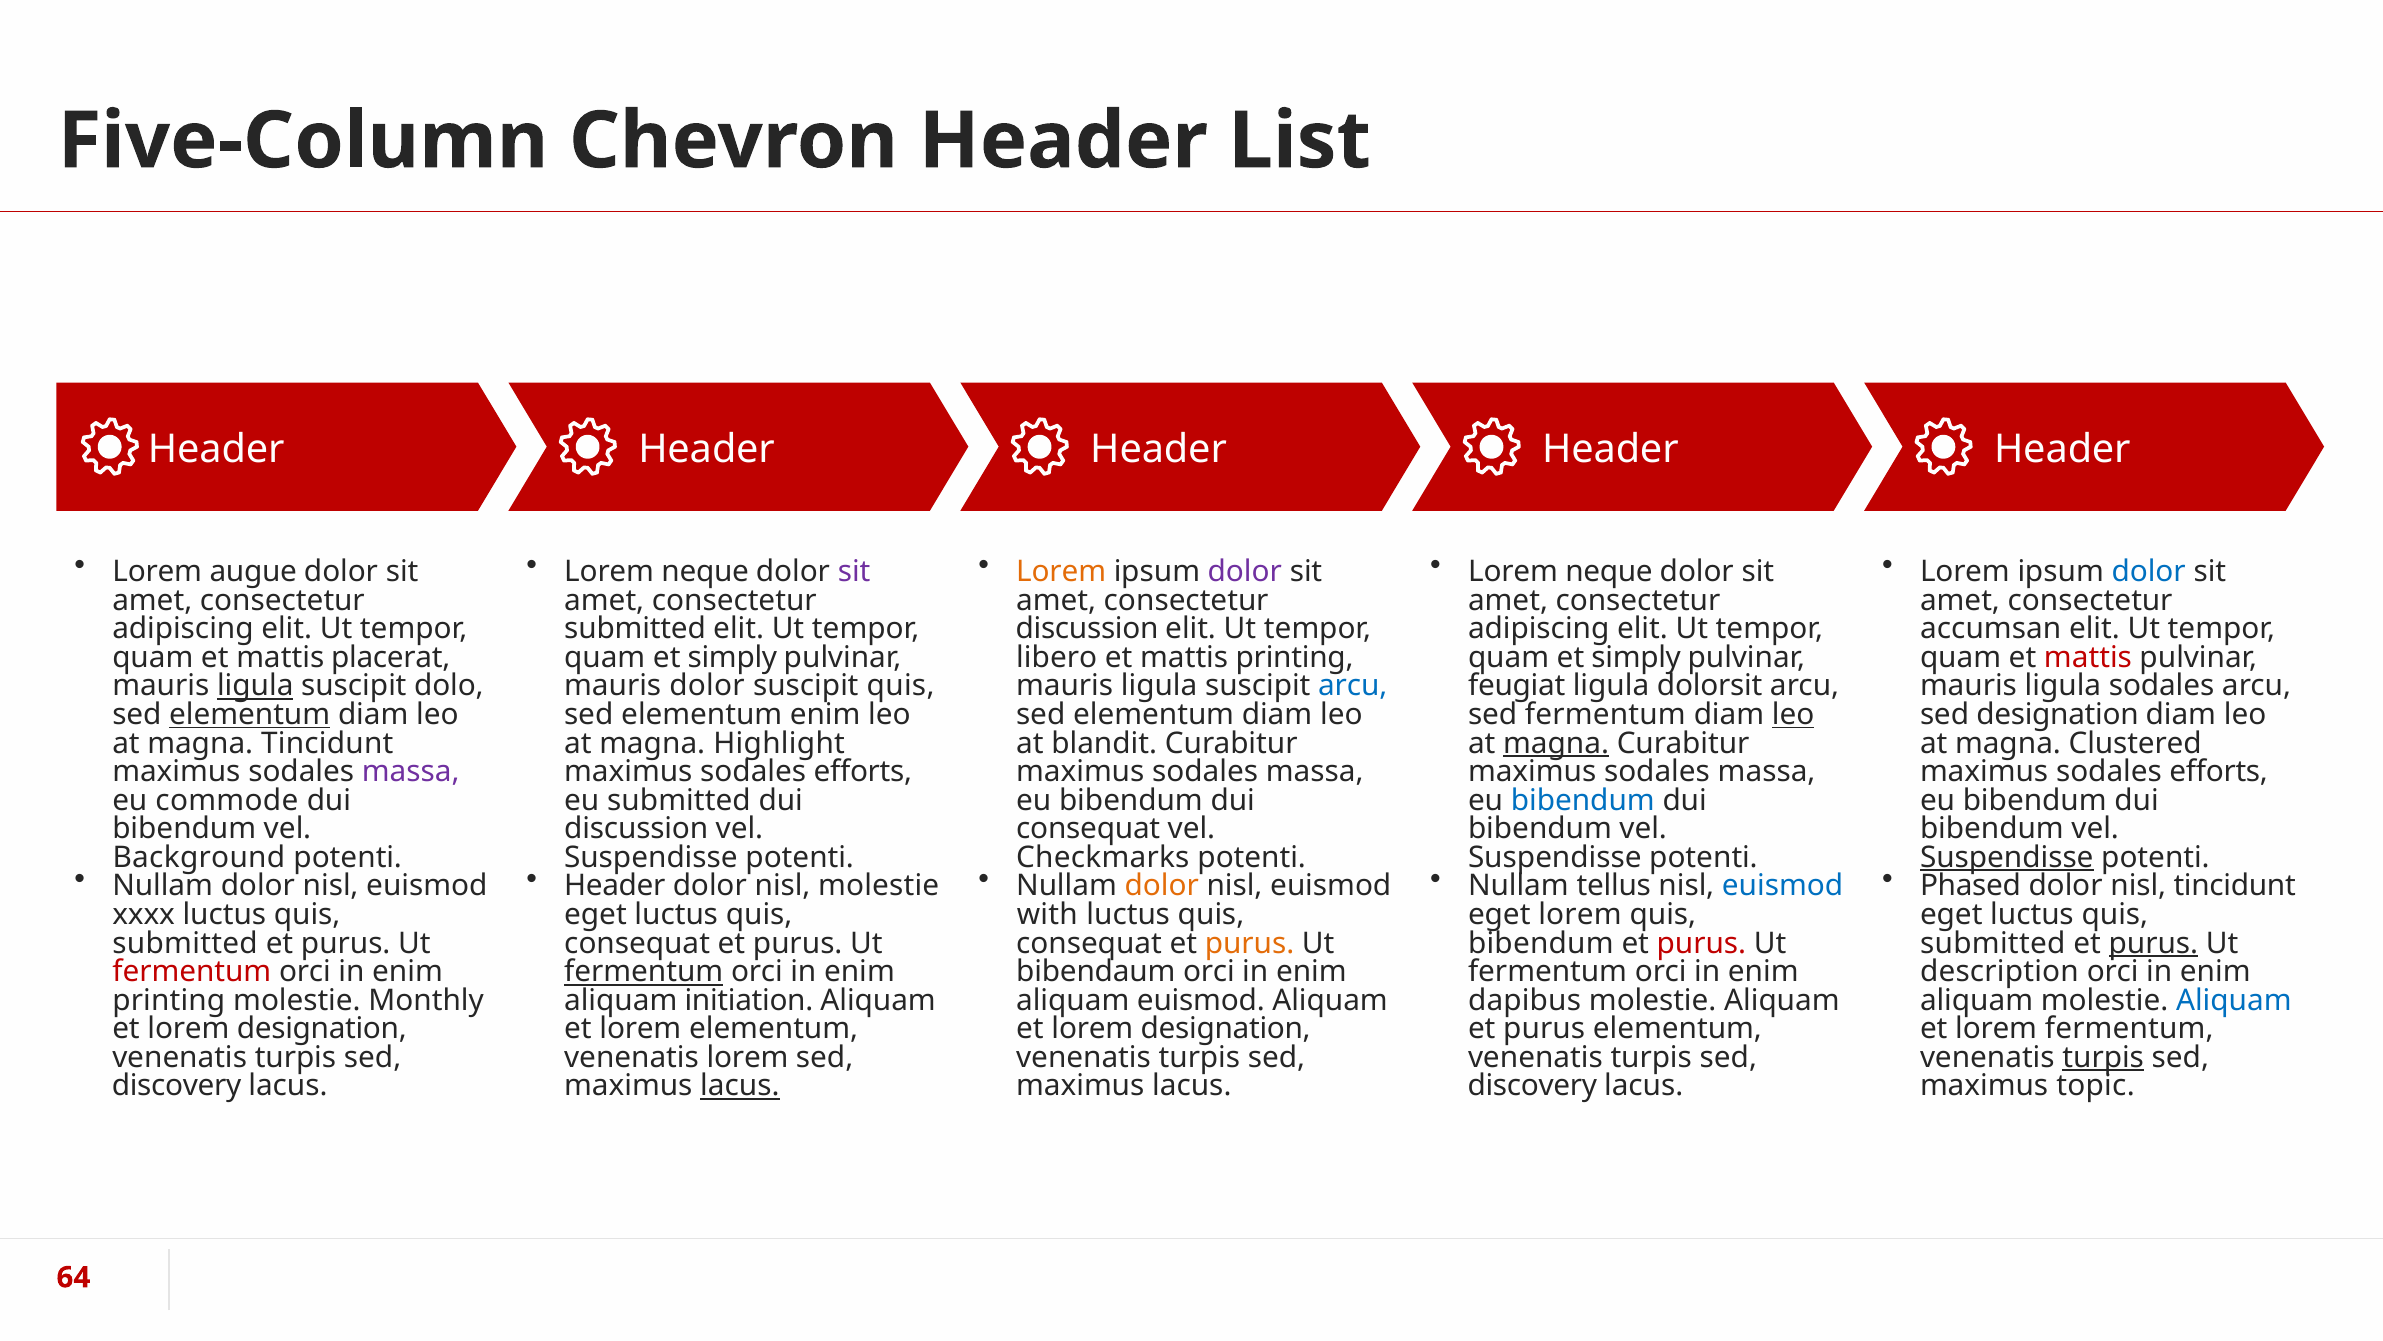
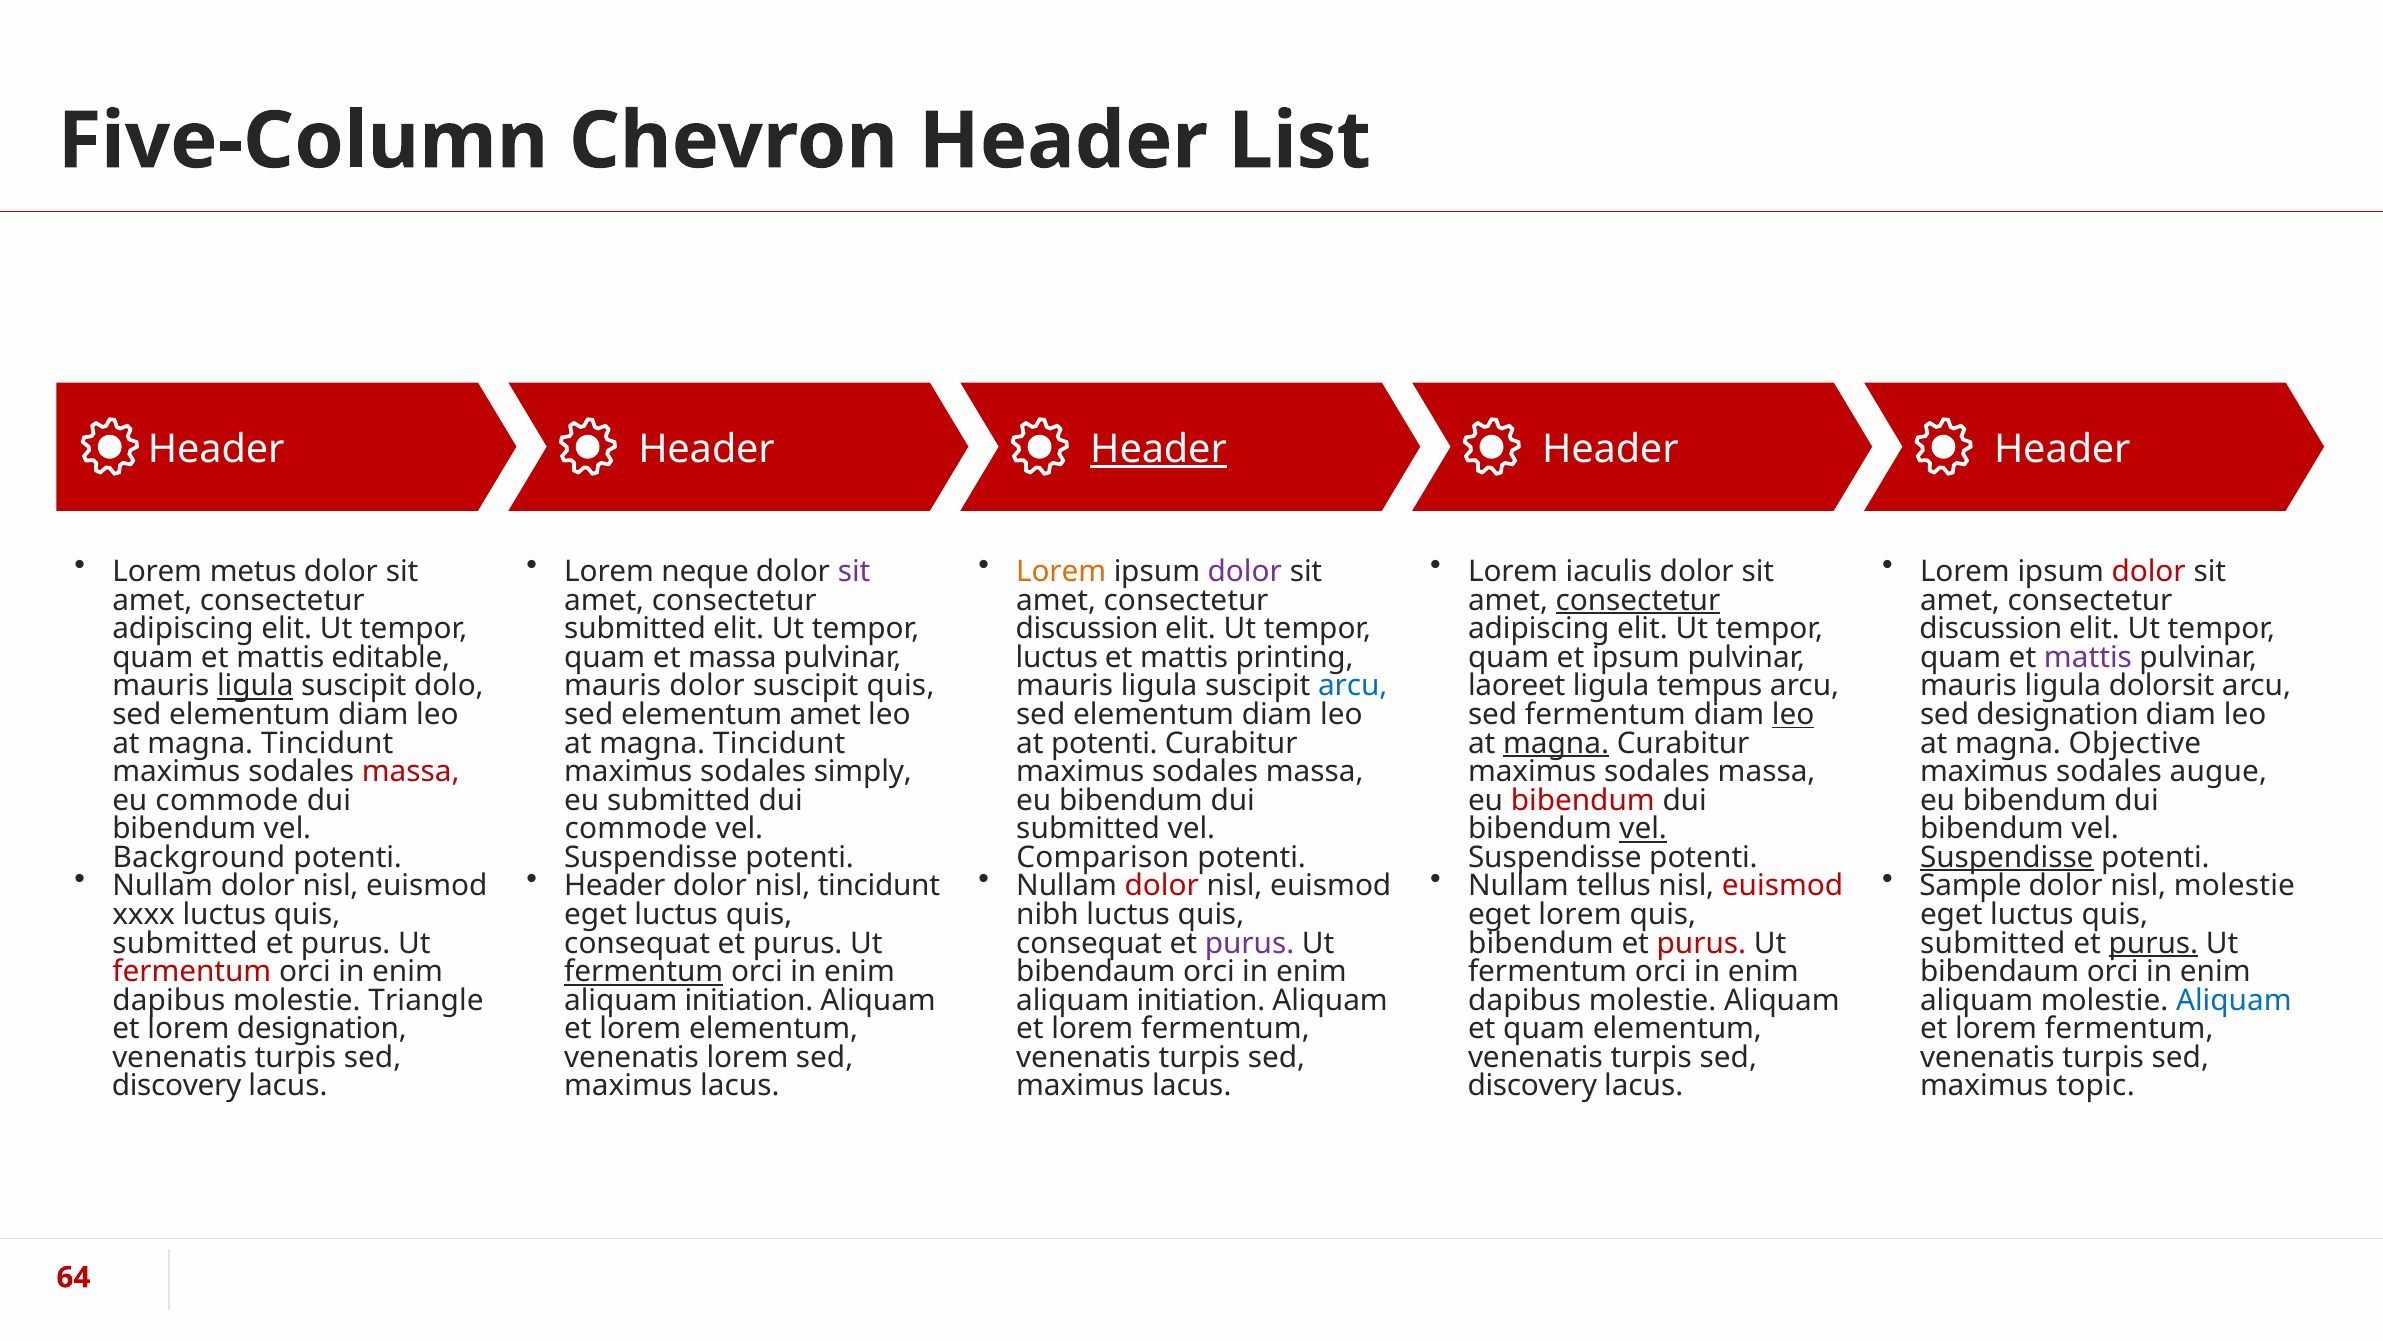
Header underline: none -> present (1159, 449)
augue: augue -> metus (253, 571)
neque: neque -> iaculis (1609, 571)
dolor colour: blue -> red (2149, 571)
consectetur underline: none -> present (1638, 600)
accumsan: accumsan -> discussion (1991, 629)
placerat: placerat -> editable (391, 657)
simply: simply -> massa (732, 657)
libero: libero -> luctus (1057, 657)
simply: simply -> ipsum (1636, 657)
mattis colour: red -> purple (2088, 657)
feugiat: feugiat -> laoreet (1517, 686)
dolorsit: dolorsit -> tempus (1710, 686)
ligula sodales: sodales -> dolorsit (2162, 686)
elementum underline: present -> none (250, 714)
elementum enim: enim -> amet (825, 714)
Highlight: Highlight -> Tincidunt (779, 743)
at blandit: blandit -> potenti (1104, 743)
Clustered: Clustered -> Objective (2135, 743)
massa colour: purple -> red (411, 771)
efforts: efforts -> simply (863, 771)
efforts: efforts -> augue (2218, 771)
bibendum colour: blue -> red (1583, 800)
discussion: discussion -> commode (636, 829)
consequat: consequat -> submitted (1088, 829)
vel underline: none -> present (1643, 829)
Checkmarks: Checkmarks -> Comparison (1103, 857)
nisl molestie: molestie -> tincidunt (879, 886)
dolor colour: orange -> red (1162, 886)
euismod colour: blue -> red (1783, 886)
Phased: Phased -> Sample (1970, 886)
nisl tincidunt: tincidunt -> molestie (2234, 886)
with: with -> nibh (1047, 914)
purus colour: orange -> purple (1250, 943)
description: description -> bibendaum (2000, 971)
printing: printing -> dapibus (169, 1000)
Monthly: Monthly -> Triangle (426, 1000)
euismod: euismod -> initiation (1201, 1000)
designation: designation -> fermentum (1225, 1029)
purus: purus -> quam (1544, 1029)
turpis underline: present -> none (2103, 1057)
lacus underline: present -> none (740, 1086)
